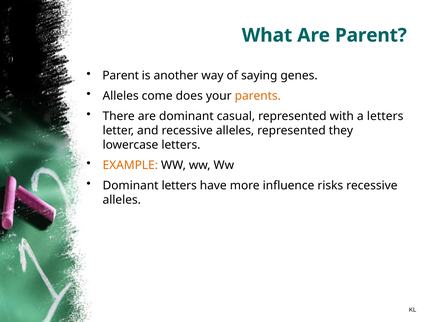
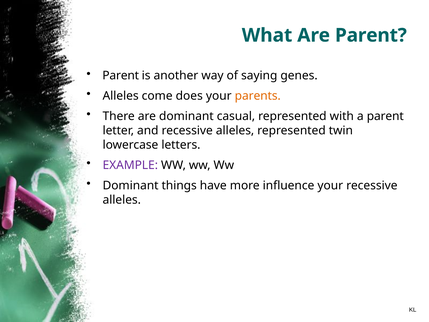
a letters: letters -> parent (385, 116)
they: they -> twin (341, 130)
EXAMPLE colour: orange -> purple (130, 165)
Dominant letters: letters -> things (179, 185)
influence risks: risks -> your (330, 185)
